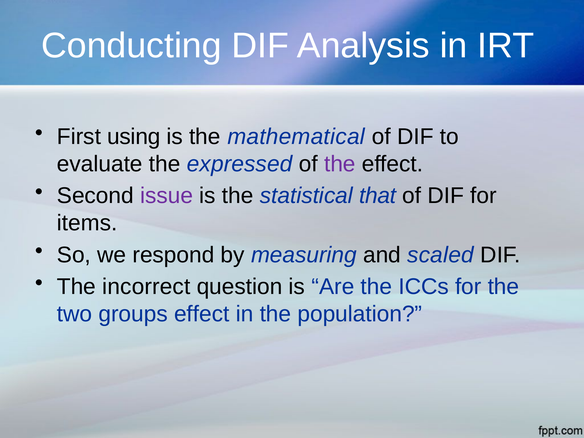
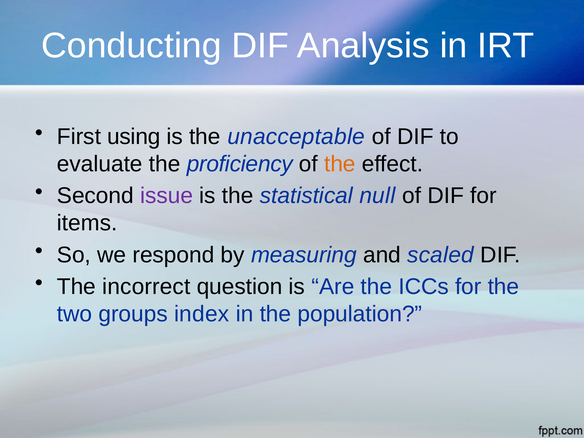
mathematical: mathematical -> unacceptable (296, 137)
expressed: expressed -> proficiency (240, 164)
the colour: purple -> orange (340, 164)
that: that -> null (377, 196)
groups effect: effect -> index (202, 314)
